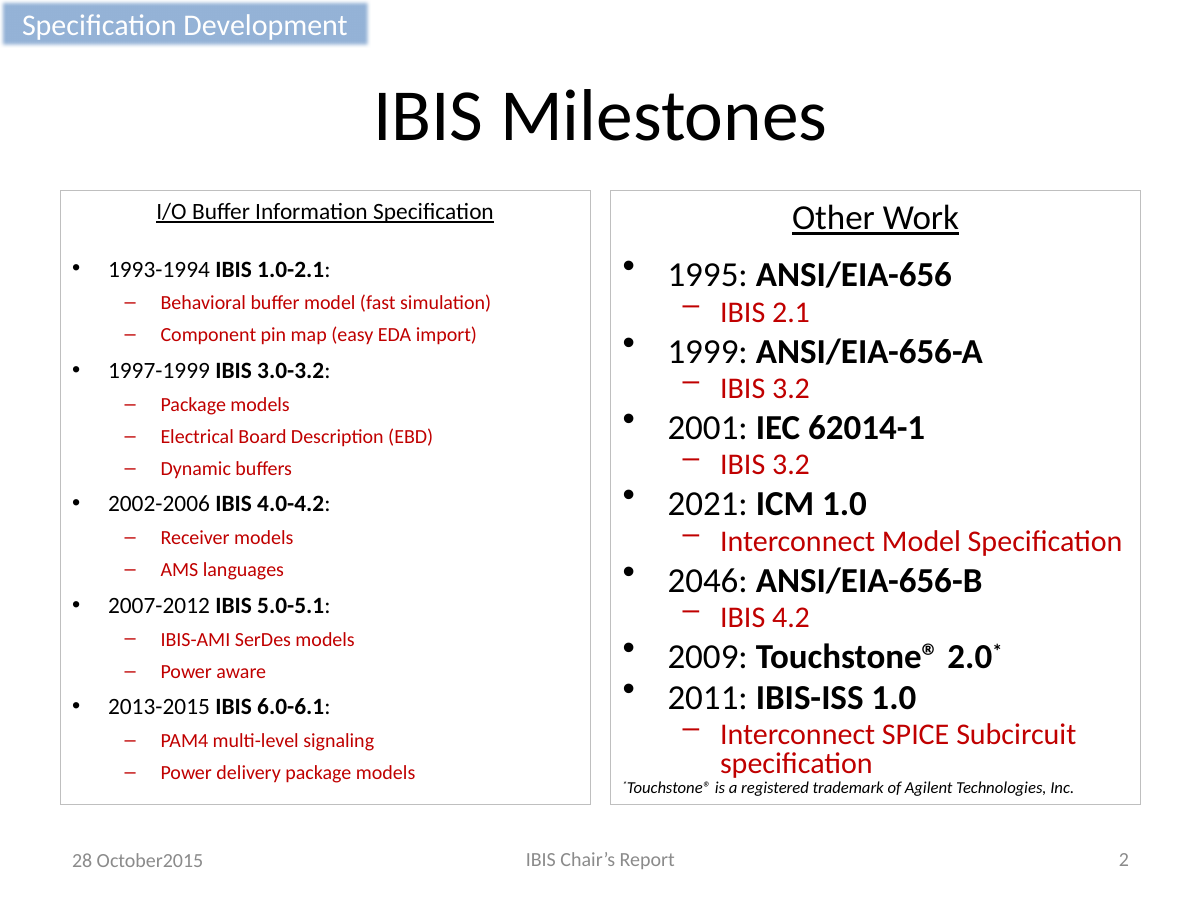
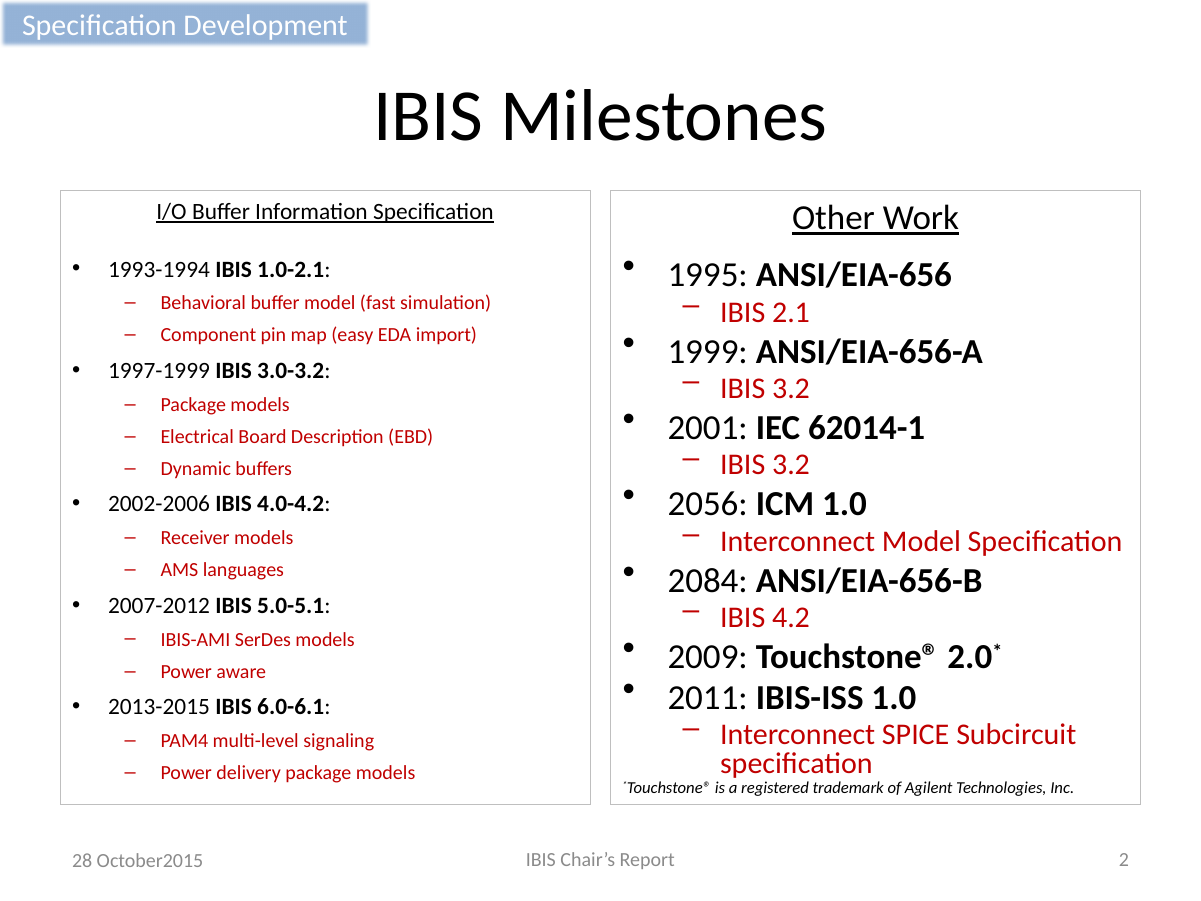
2021: 2021 -> 2056 (708, 504)
2046: 2046 -> 2084 (708, 581)
